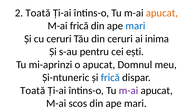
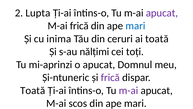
2 Toată: Toată -> Lupta (38, 13)
apucat colour: orange -> purple (162, 13)
cu ceruri: ceruri -> inima (59, 39)
ai inima: inima -> toată (157, 39)
pentru: pentru -> nălțimi (94, 51)
ești: ești -> toți (135, 51)
frică colour: blue -> purple (110, 77)
